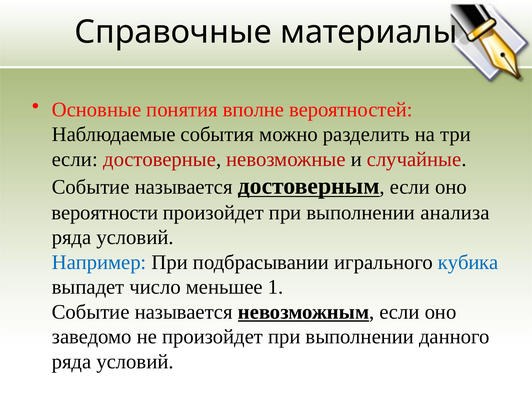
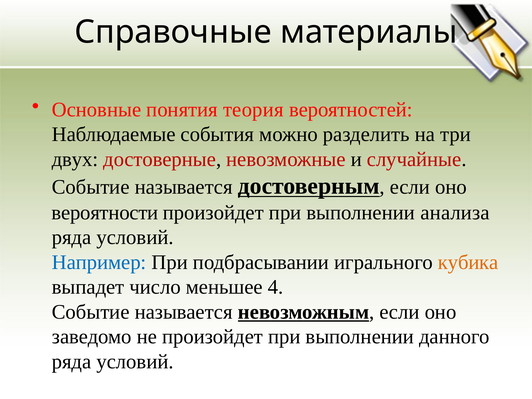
вполне: вполне -> теория (253, 110)
если: если -> двух (75, 159)
кубика colour: blue -> orange (468, 262)
1: 1 -> 4 (276, 287)
